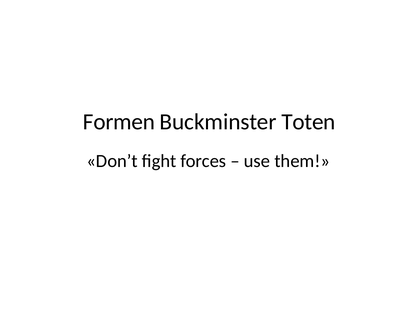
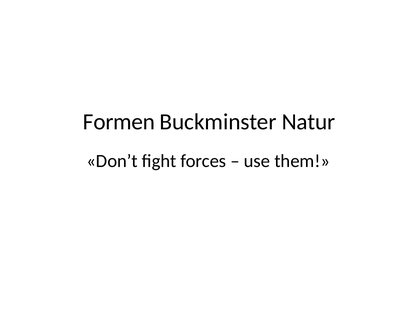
Toten: Toten -> Natur (308, 122)
